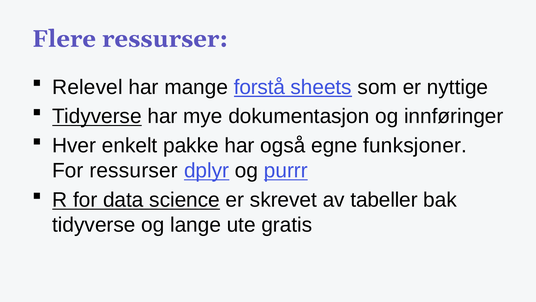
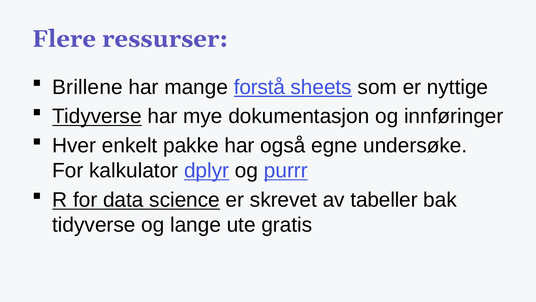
Relevel: Relevel -> Brillene (87, 87)
funksjoner: funksjoner -> undersøke (415, 145)
For ressurser: ressurser -> kalkulator (134, 170)
